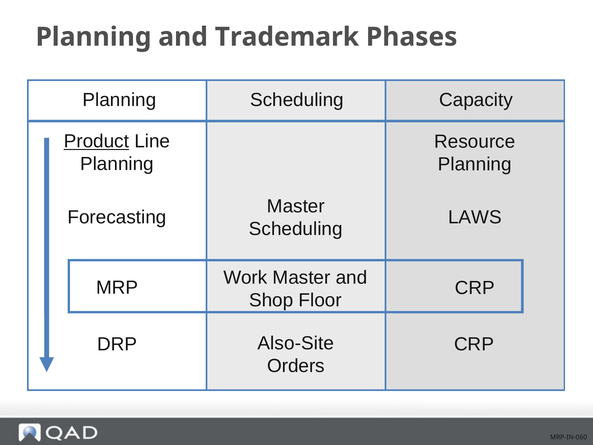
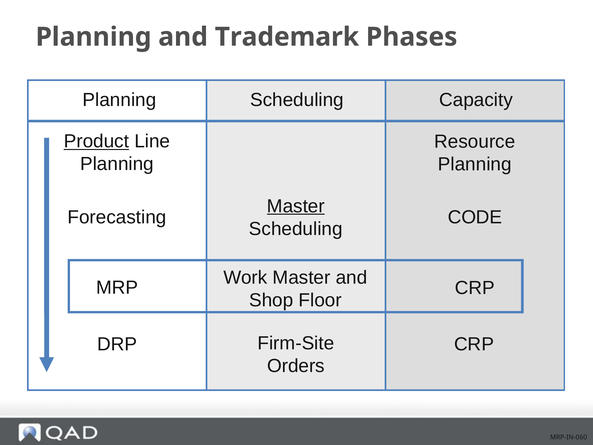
Master underline: none -> present (296, 206)
LAWS: LAWS -> CODE (475, 217)
Also-Site: Also-Site -> Firm-Site (296, 343)
